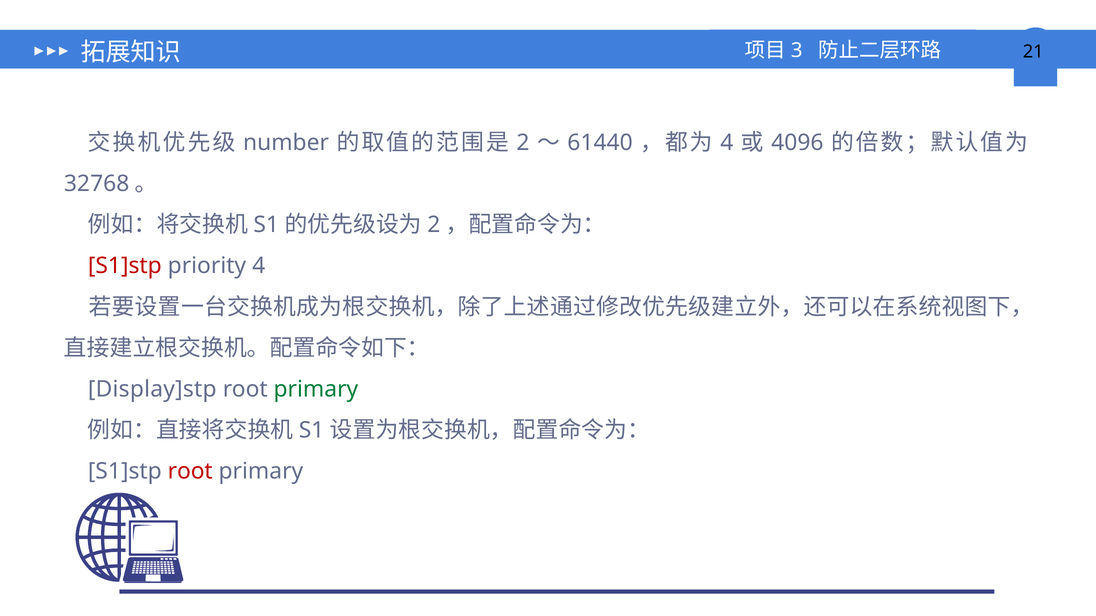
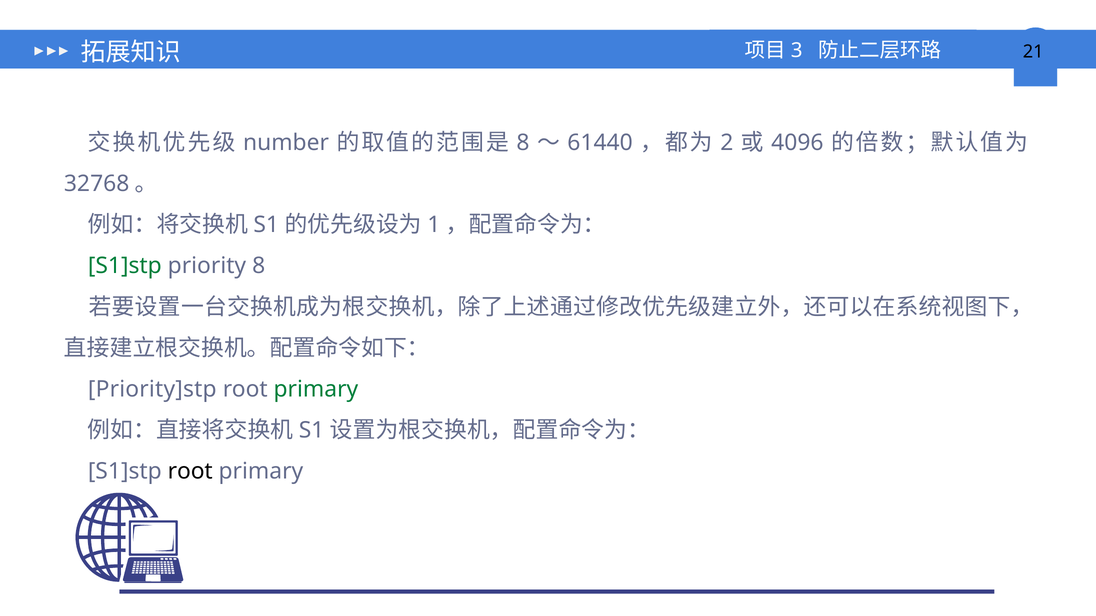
2: 2 -> 8 (523, 143)
4: 4 -> 2 (727, 143)
2: 2 -> 1 (434, 225)
S1]stp colour: red -> green (125, 266)
priority 4: 4 -> 8 (259, 266)
Display]stp: Display]stp -> Priority]stp (152, 389)
root colour: red -> black (190, 471)
